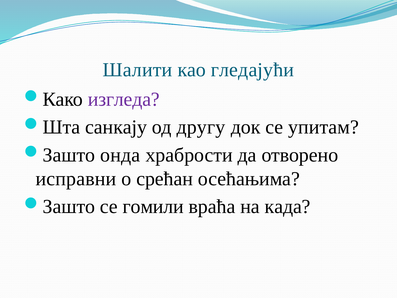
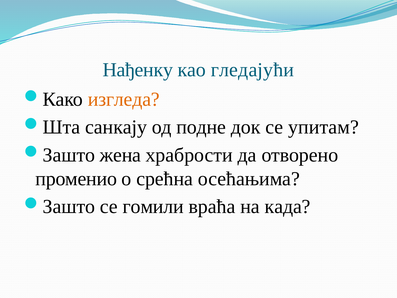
Шалити: Шалити -> Нађенку (138, 70)
изгледа colour: purple -> orange (124, 99)
другу: другу -> подне (201, 127)
онда: онда -> жена (120, 155)
исправни: исправни -> променио (76, 179)
срећан: срећан -> срећна (165, 179)
